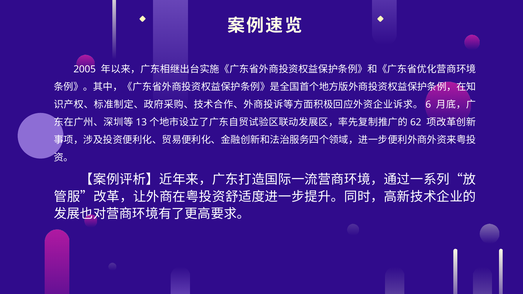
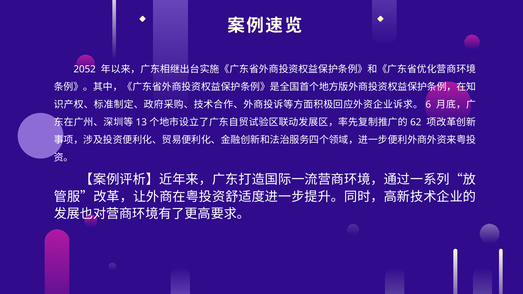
2005: 2005 -> 2052 (85, 69)
